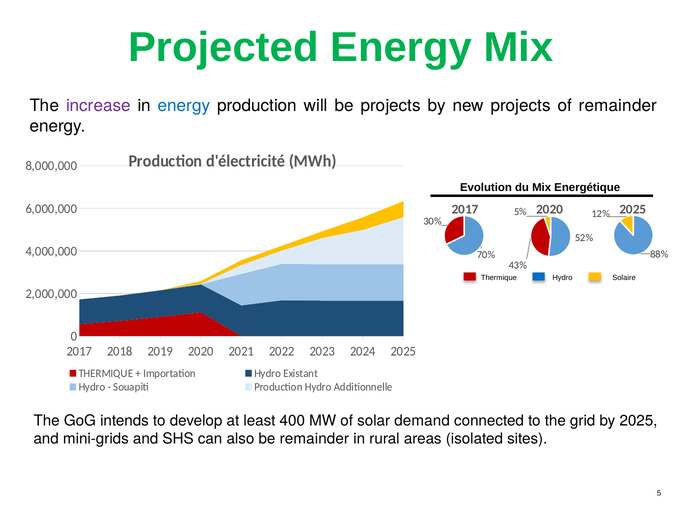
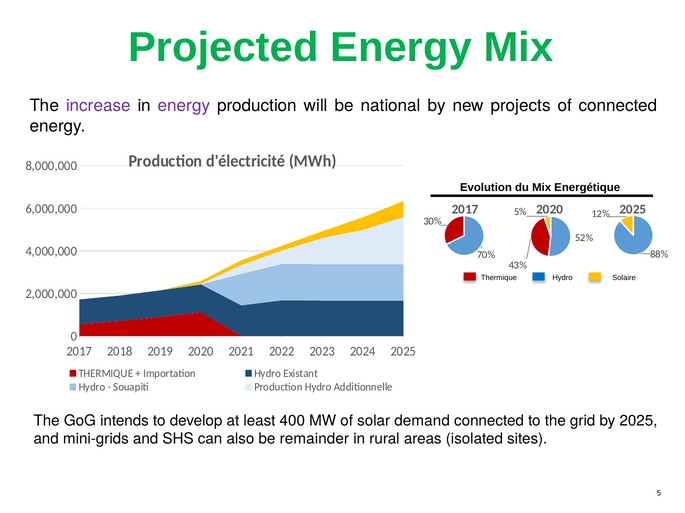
energy colour: blue -> purple (184, 106)
be projects: projects -> national (391, 106)
of remainder: remainder -> connected (618, 106)
